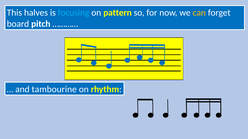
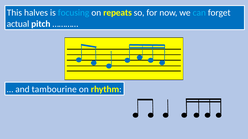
pattern: pattern -> repeats (118, 13)
can colour: yellow -> light blue (199, 13)
board: board -> actual (18, 24)
